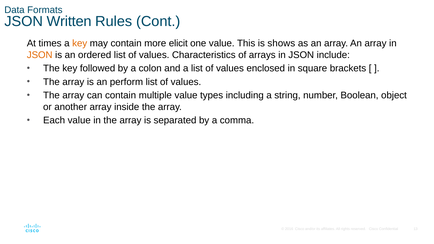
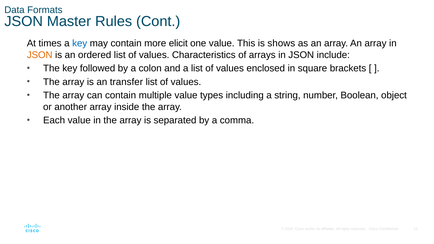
Written: Written -> Master (69, 21)
key colour: orange -> blue (80, 43)
perform: perform -> transfer (126, 82)
